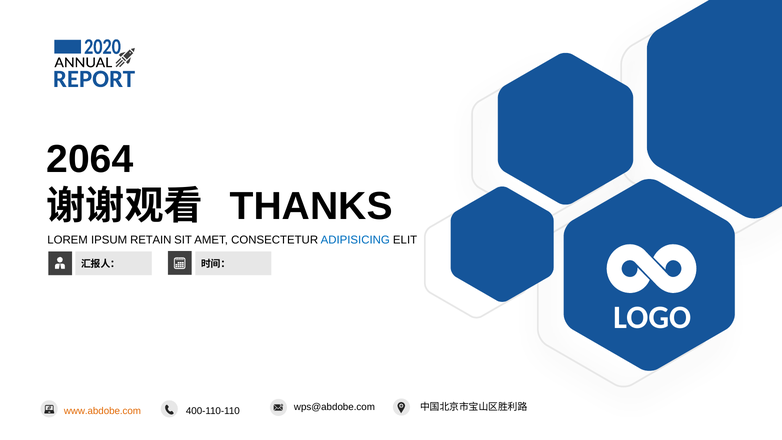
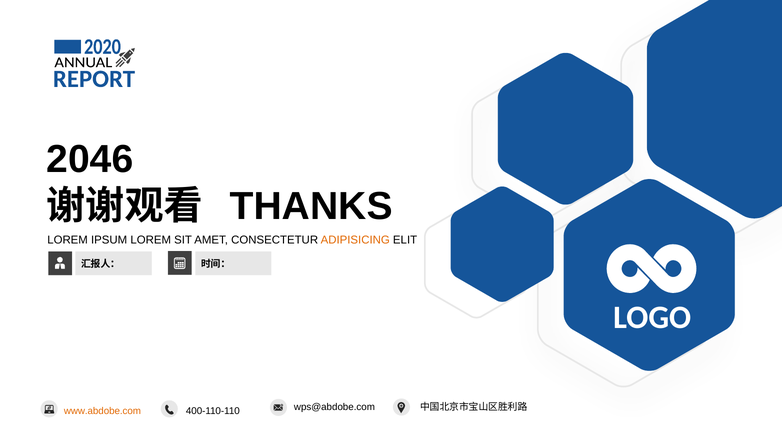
2064: 2064 -> 2046 (90, 159)
IPSUM RETAIN: RETAIN -> LOREM (151, 240)
ADIPISICING colour: blue -> orange (355, 240)
